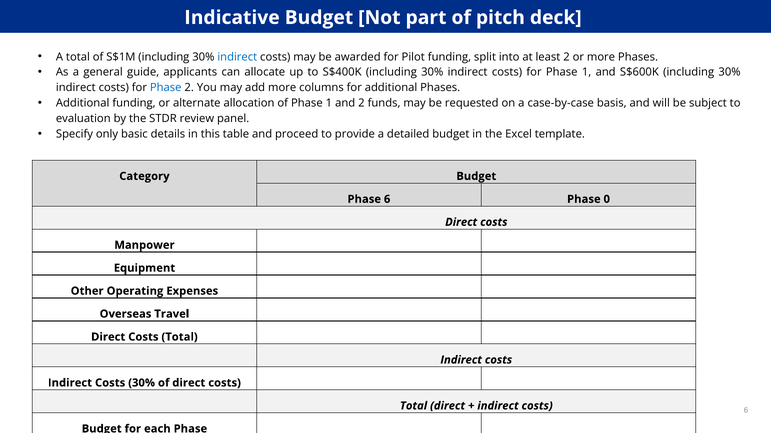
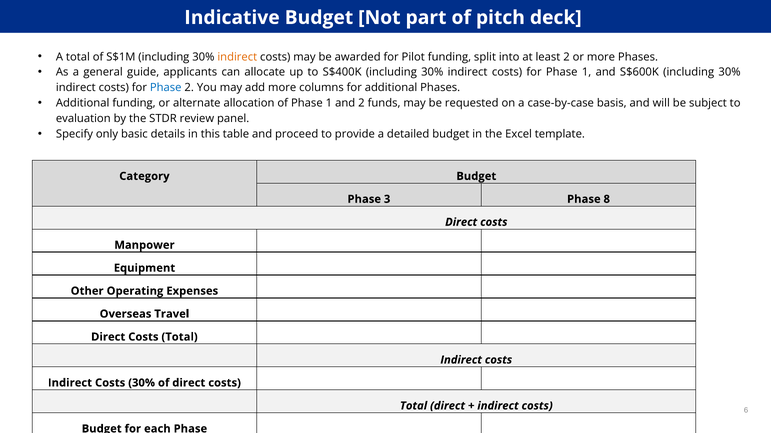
indirect colour: blue -> orange (237, 57)
Phase 6: 6 -> 3 (387, 199)
0: 0 -> 8 (607, 199)
